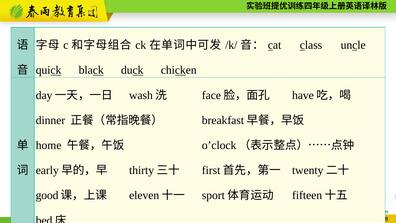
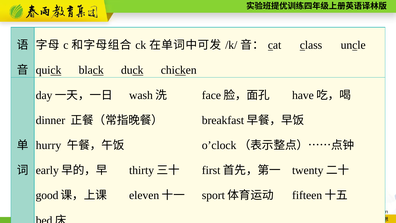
home: home -> hurry (49, 145)
